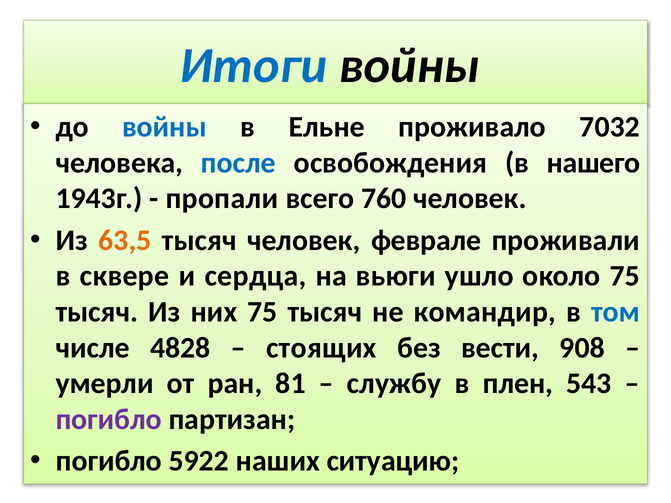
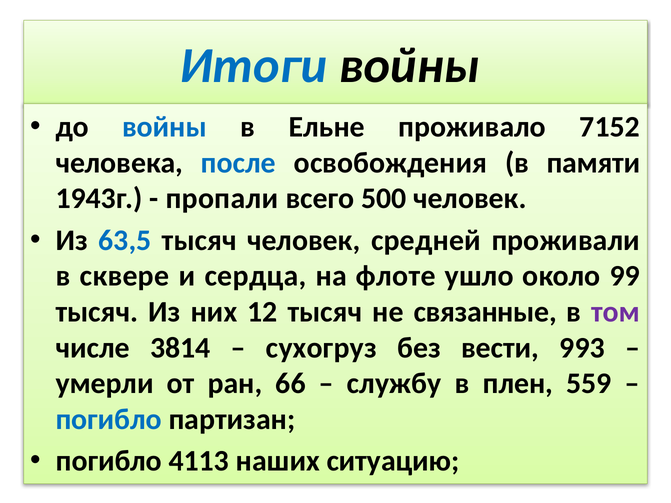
7032: 7032 -> 7152 (610, 127)
нашего: нашего -> памяти (594, 163)
760: 760 -> 500 (384, 199)
63,5 colour: orange -> blue (125, 240)
феврале: феврале -> средней (426, 240)
вьюги: вьюги -> флоте (396, 276)
около 75: 75 -> 99 (625, 276)
них 75: 75 -> 12 (262, 312)
командир: командир -> связанные (485, 312)
том colour: blue -> purple (615, 312)
4828: 4828 -> 3814 (180, 348)
стоящих: стоящих -> сухогруз (321, 348)
908: 908 -> 993 (582, 348)
81: 81 -> 66 (291, 384)
543: 543 -> 559 (589, 384)
погибло colour: purple -> blue (109, 420)
5922: 5922 -> 4113 (199, 461)
